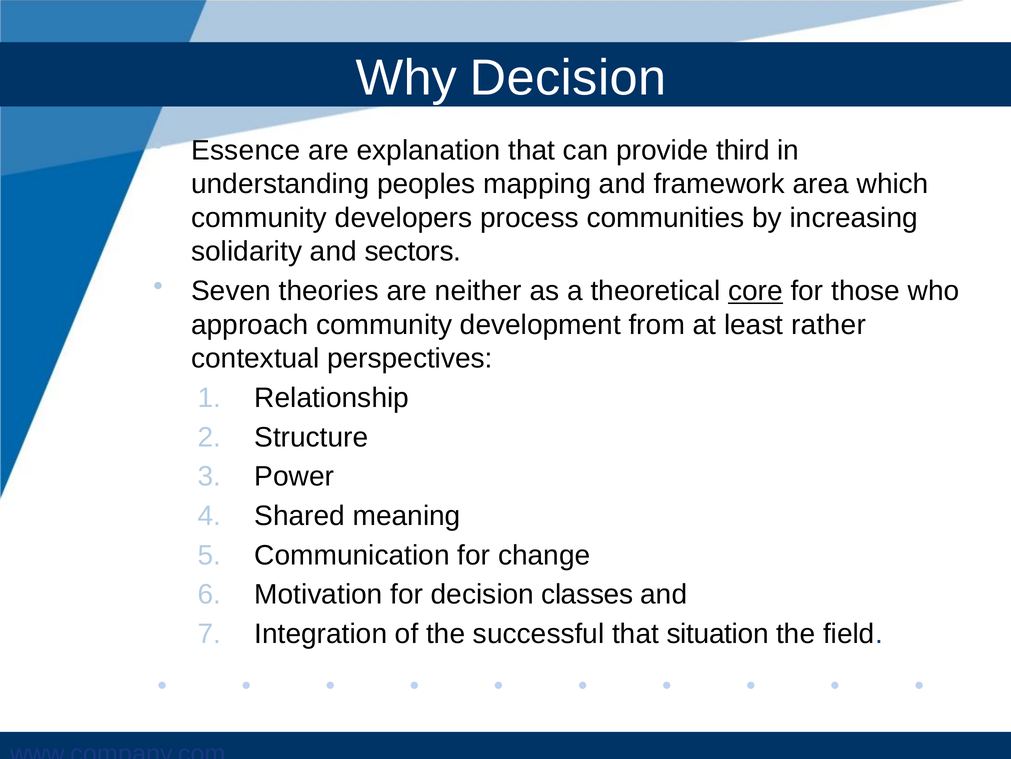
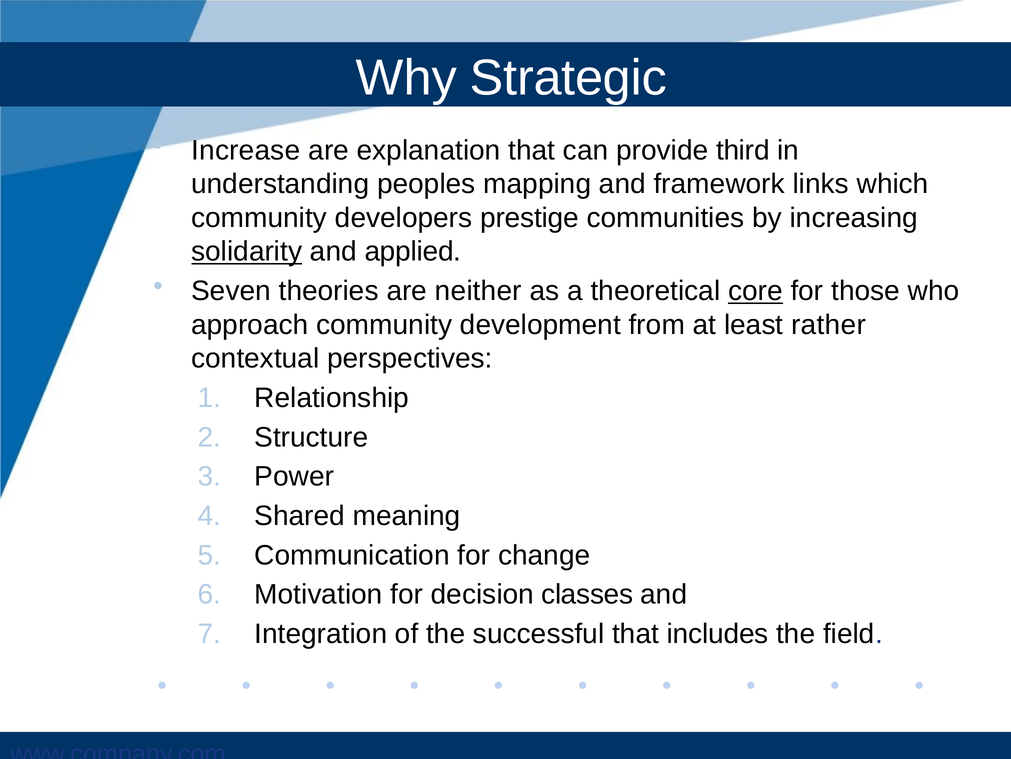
Why Decision: Decision -> Strategic (568, 78)
Essence: Essence -> Increase (246, 150)
area: area -> links (821, 184)
process: process -> prestige (530, 218)
solidarity underline: none -> present (247, 251)
sectors: sectors -> applied (413, 251)
situation: situation -> includes (718, 633)
